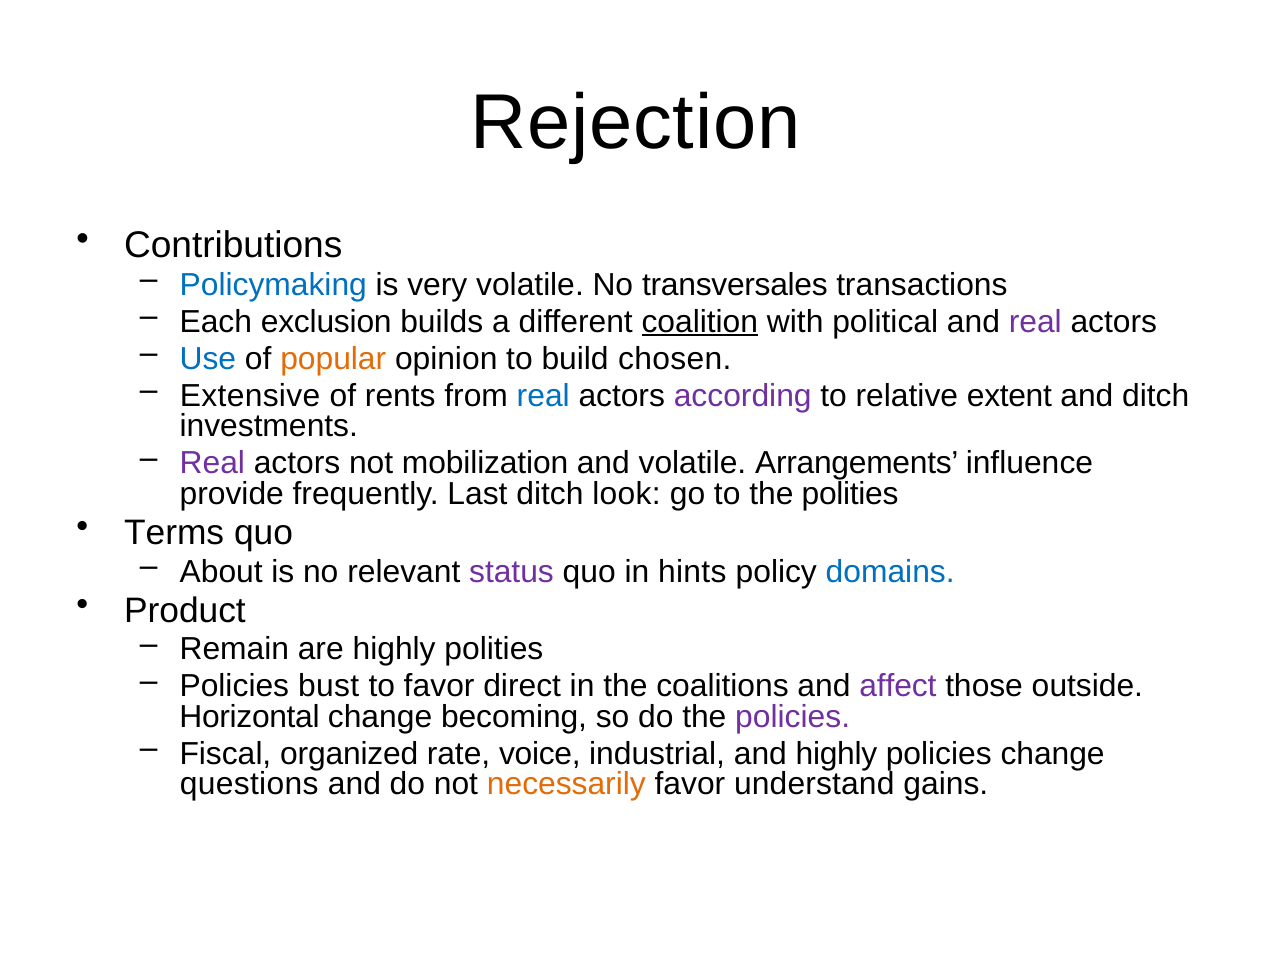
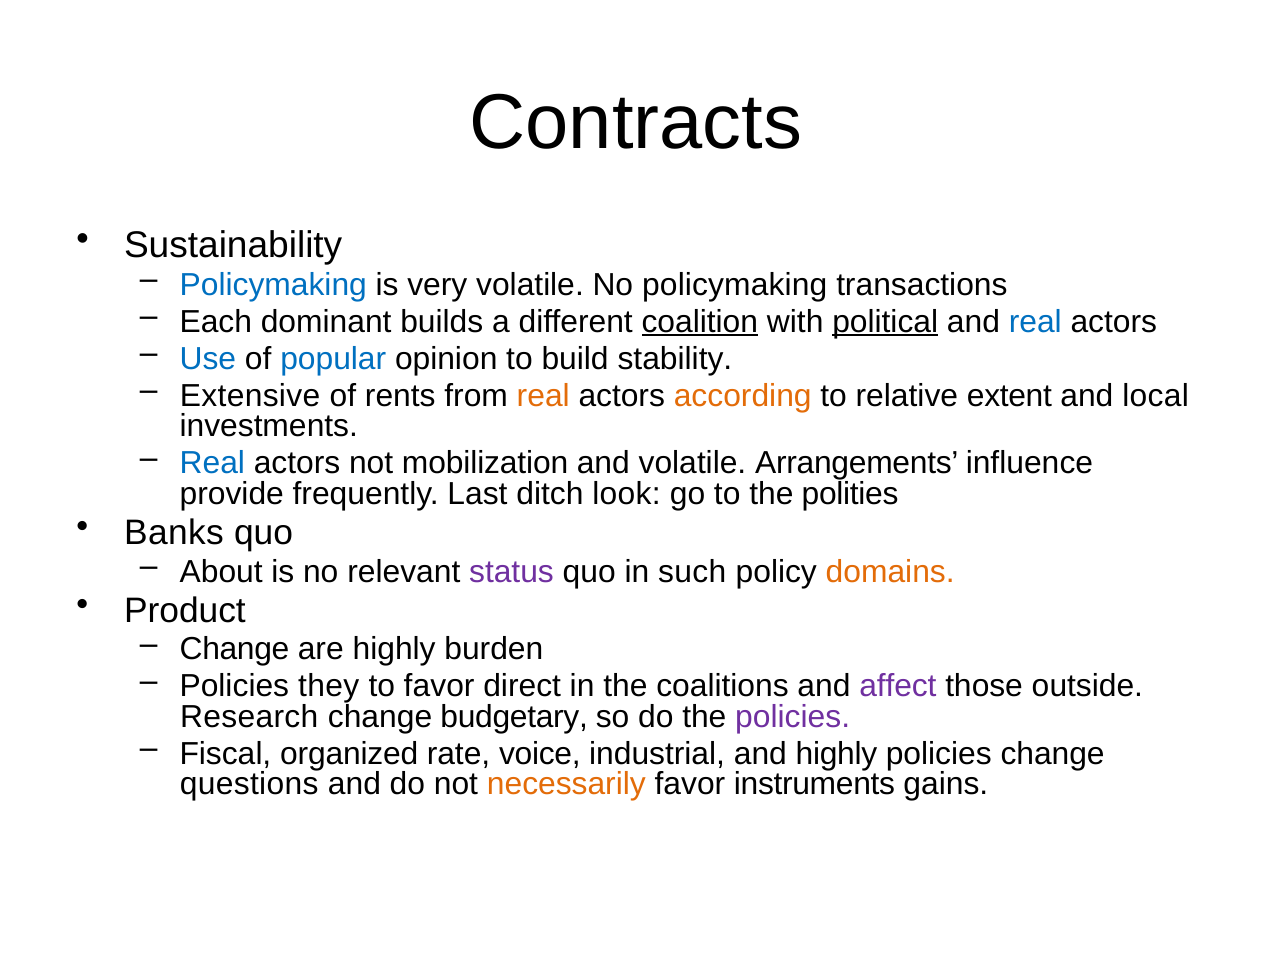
Rejection: Rejection -> Contracts (636, 123)
Contributions: Contributions -> Sustainability (233, 245)
No transversales: transversales -> policymaking (735, 285)
exclusion: exclusion -> dominant (326, 322)
political underline: none -> present (885, 322)
real colour: purple -> blue (1035, 322)
popular colour: orange -> blue (333, 359)
chosen: chosen -> stability (675, 359)
real colour: blue -> orange (543, 396)
according colour: purple -> orange (743, 396)
and ditch: ditch -> local (1156, 396)
Real colour: purple -> blue (212, 463)
Terms: Terms -> Banks (174, 533)
hints: hints -> such (692, 572)
domains colour: blue -> orange (890, 572)
Remain: Remain -> Change (235, 649)
highly polities: polities -> burden (494, 649)
bust: bust -> they (329, 686)
Horizontal: Horizontal -> Research (249, 717)
becoming: becoming -> budgetary (514, 717)
understand: understand -> instruments (814, 784)
